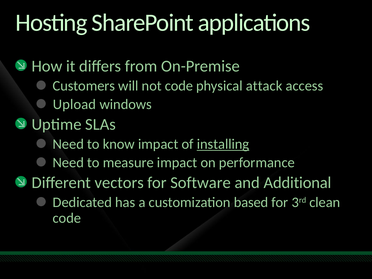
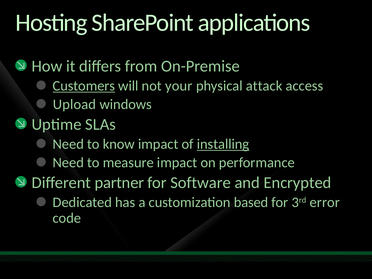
Customers underline: none -> present (84, 86)
not code: code -> your (179, 86)
vectors: vectors -> partner (119, 183)
Additional: Additional -> Encrypted (298, 183)
clean: clean -> error (325, 202)
